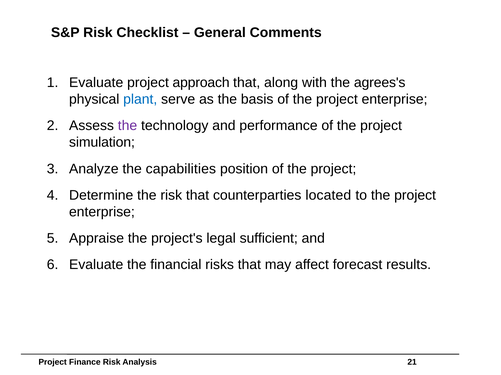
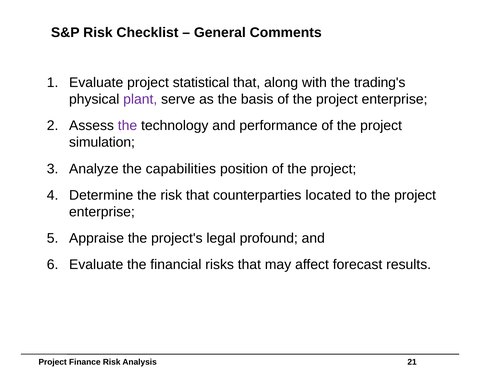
approach: approach -> statistical (201, 83)
agrees's: agrees's -> trading's (380, 83)
plant colour: blue -> purple (140, 100)
sufficient: sufficient -> profound (269, 239)
